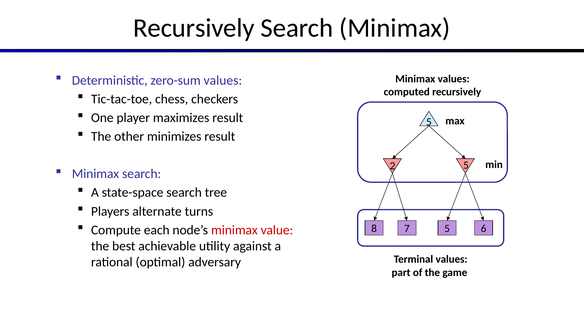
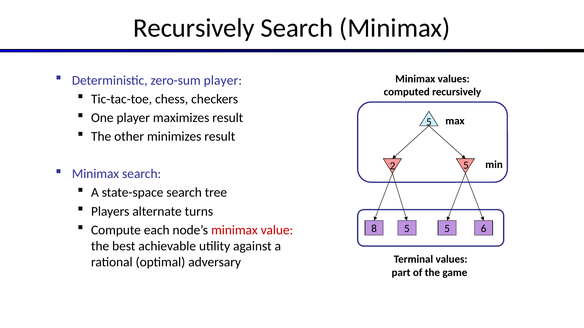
zero-sum values: values -> player (223, 81)
8 7: 7 -> 5 (407, 229)
